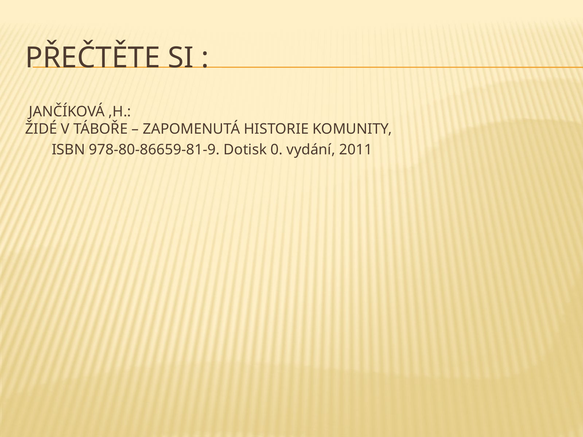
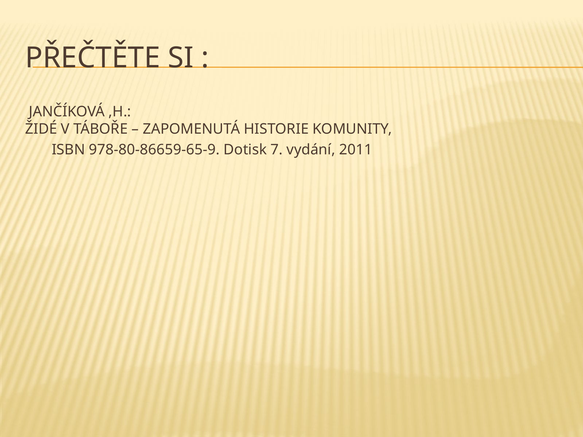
978-80-86659-81-9: 978-80-86659-81-9 -> 978-80-86659-65-9 (154, 150)
0: 0 -> 7 (277, 150)
